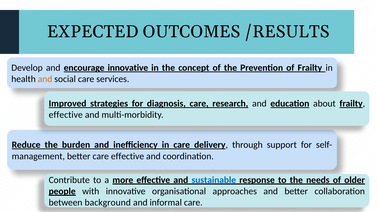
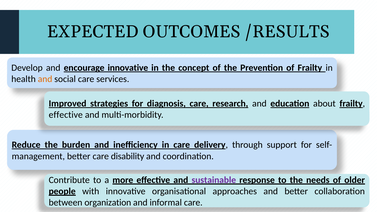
care effective: effective -> disability (128, 156)
sustainable colour: blue -> purple (214, 180)
background: background -> organization (108, 203)
